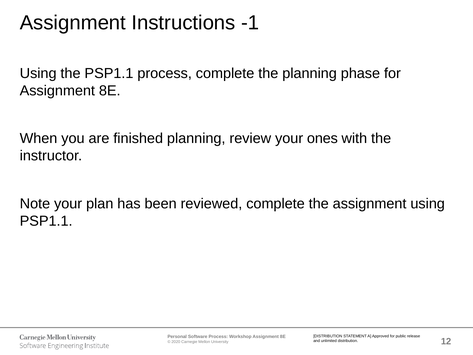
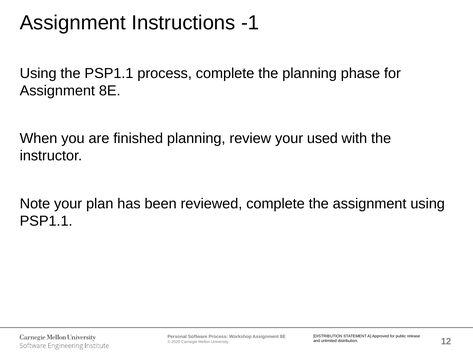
ones: ones -> used (322, 138)
